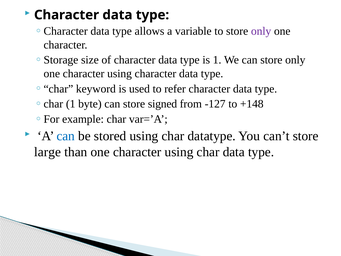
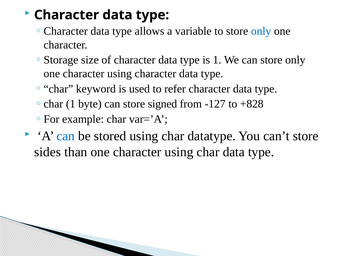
only colour: purple -> blue (261, 31)
+148: +148 -> +828 (252, 104)
large: large -> sides (48, 152)
